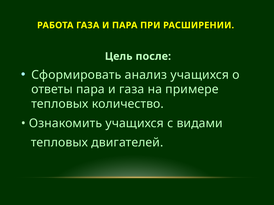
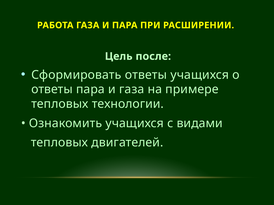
Сформировать анализ: анализ -> ответы (146, 75)
количество: количество -> технологии (128, 104)
